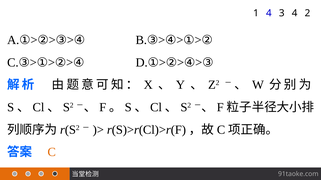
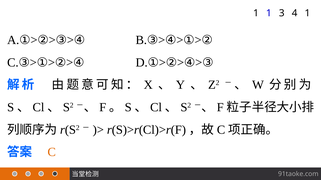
1 4: 4 -> 1 (269, 13)
4 2: 2 -> 1 (307, 13)
